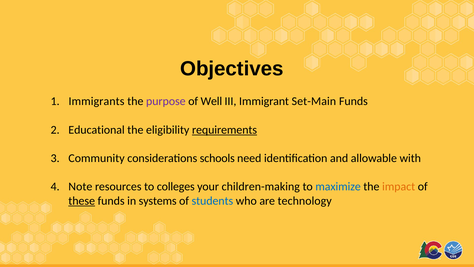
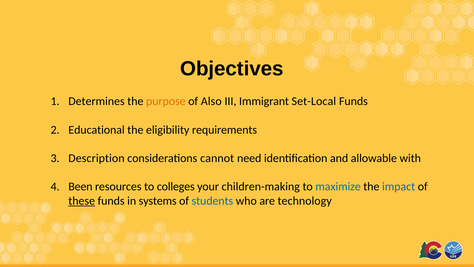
Immigrants: Immigrants -> Determines (97, 101)
purpose colour: purple -> orange (166, 101)
Well: Well -> Also (211, 101)
Set-Main: Set-Main -> Set-Local (314, 101)
requirements underline: present -> none (225, 130)
Community: Community -> Description (96, 158)
schools: schools -> cannot (217, 158)
Note: Note -> Been (80, 186)
impact colour: orange -> blue (399, 186)
